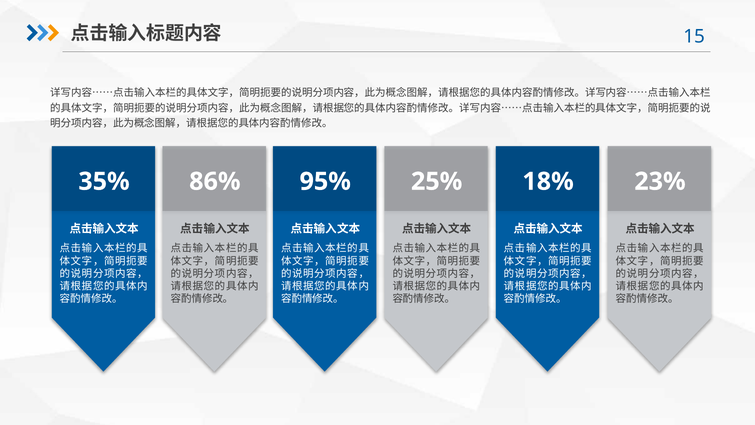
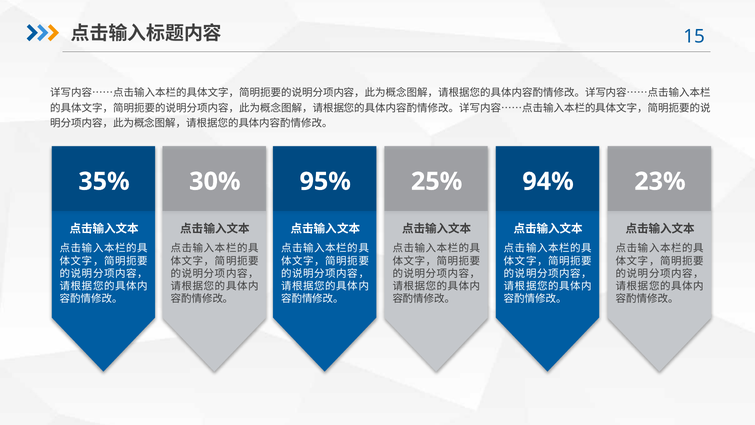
86%: 86% -> 30% (215, 181)
18%: 18% -> 94% (548, 181)
